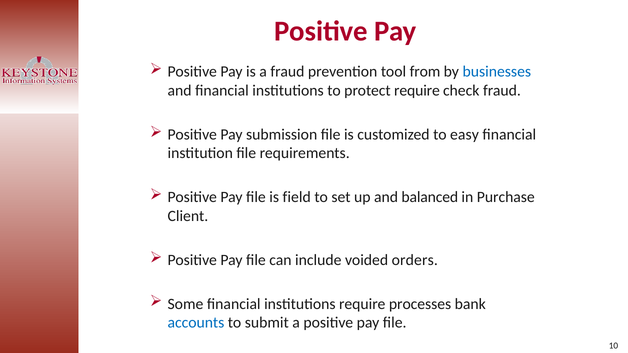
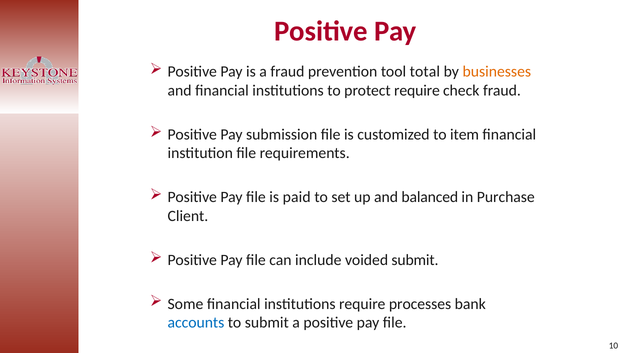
from: from -> total (425, 72)
businesses colour: blue -> orange (497, 72)
easy: easy -> item (465, 135)
field: field -> paid (297, 197)
voided orders: orders -> submit (415, 260)
